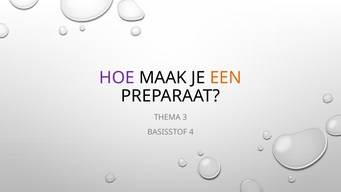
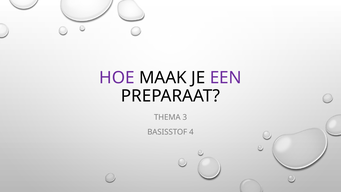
EEN colour: orange -> purple (226, 78)
